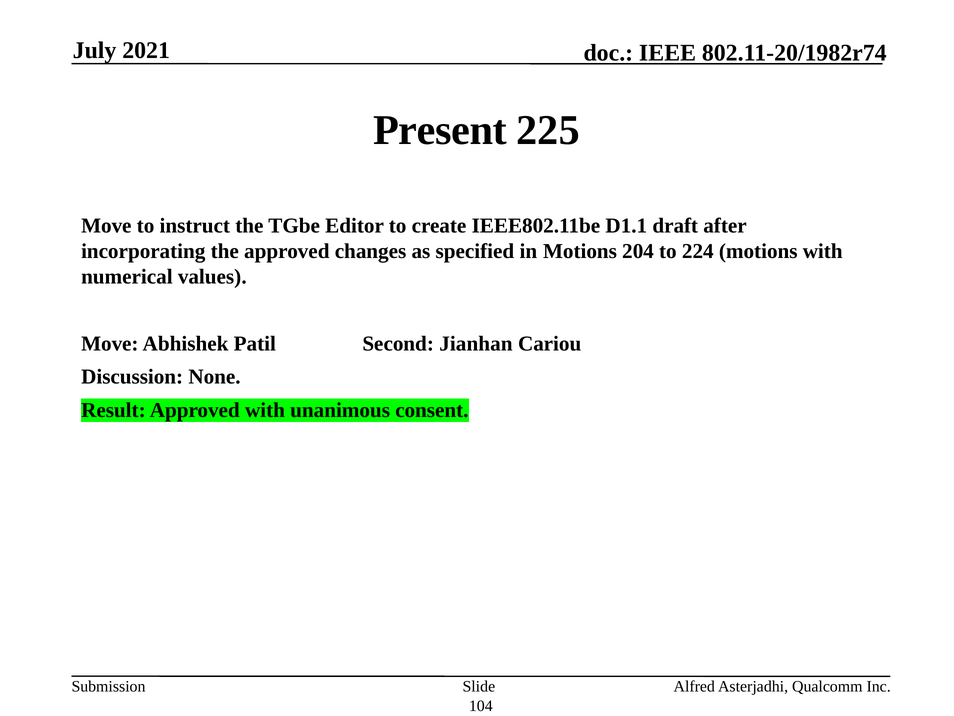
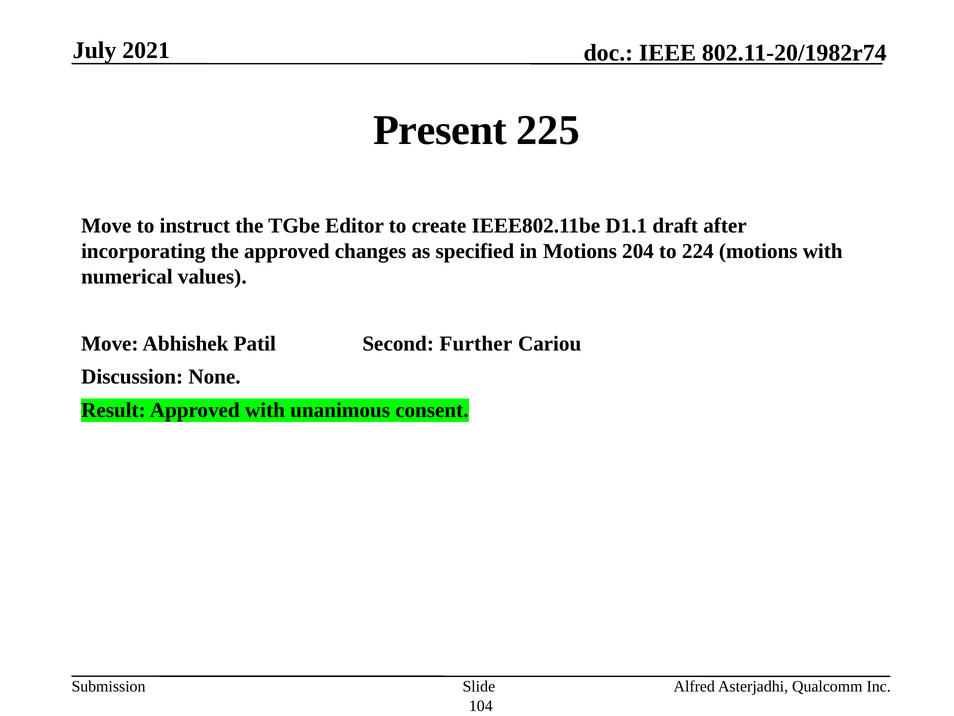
Jianhan: Jianhan -> Further (476, 343)
